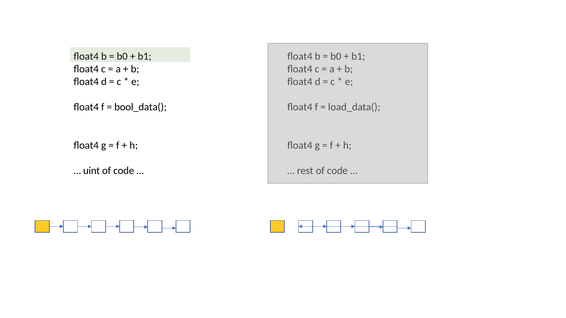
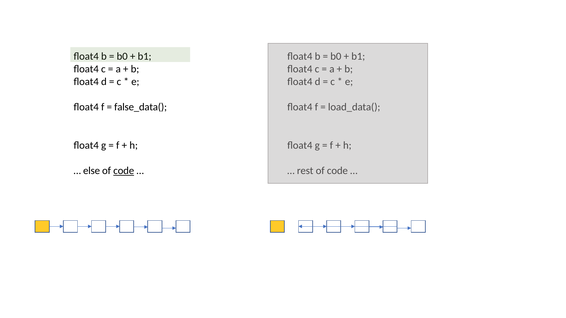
bool_data(: bool_data( -> false_data( (141, 107)
uint: uint -> else (92, 171)
code underline: none -> present (124, 171)
